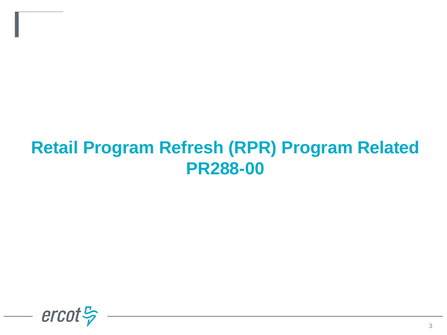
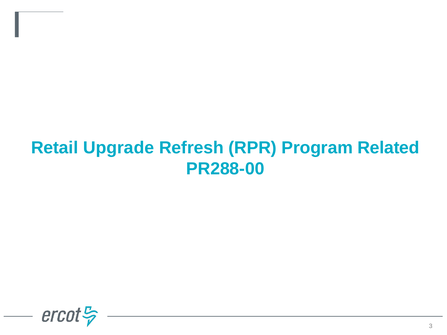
Retail Program: Program -> Upgrade (119, 148)
